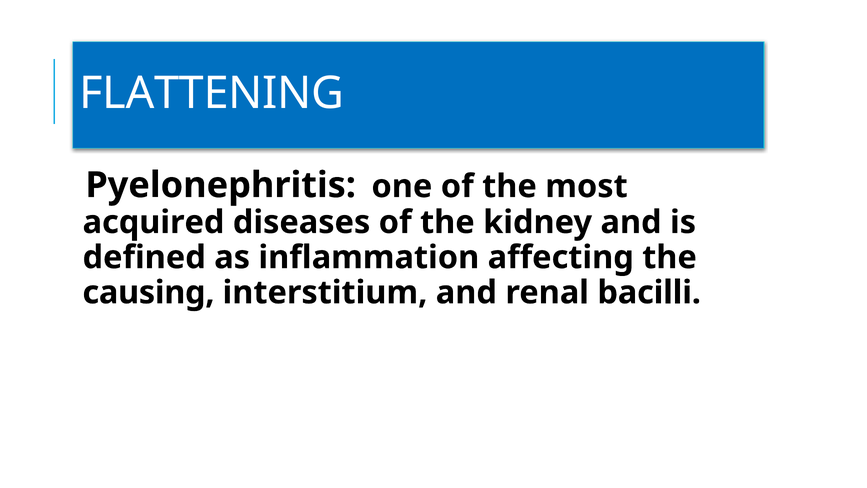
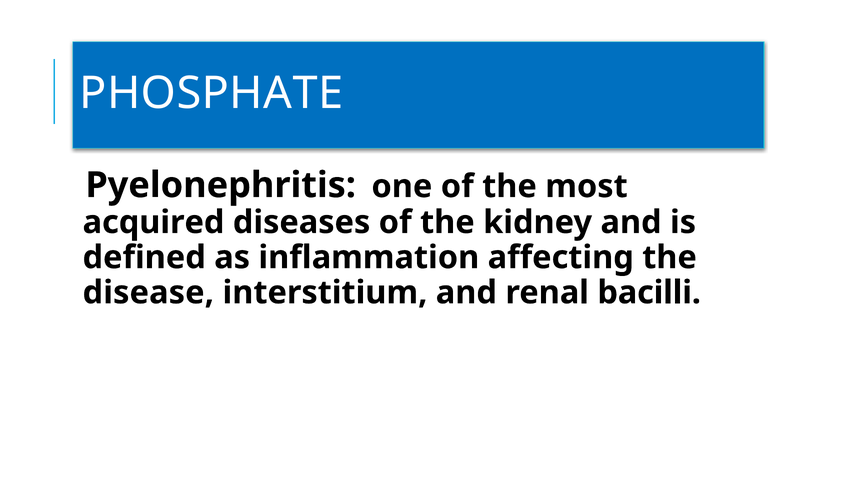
FLATTENING: FLATTENING -> PHOSPHATE (211, 93)
causing: causing -> disease (148, 292)
